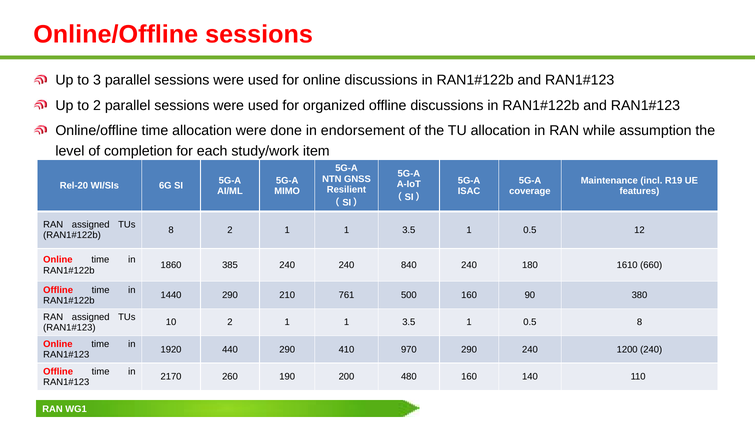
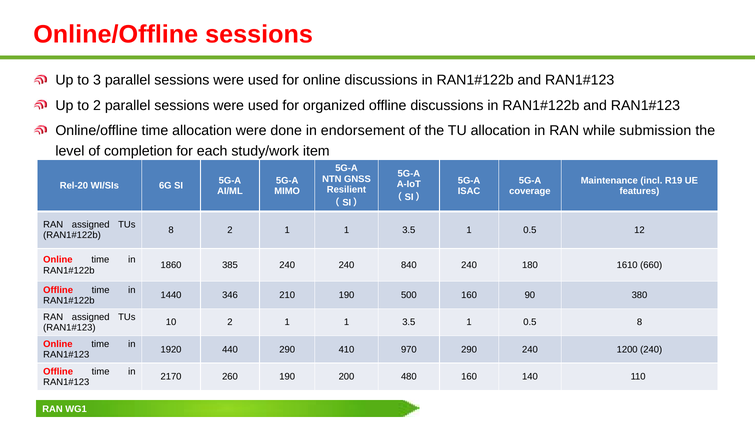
assumption: assumption -> submission (655, 130)
1440 290: 290 -> 346 (230, 295)
210 761: 761 -> 190 (347, 295)
